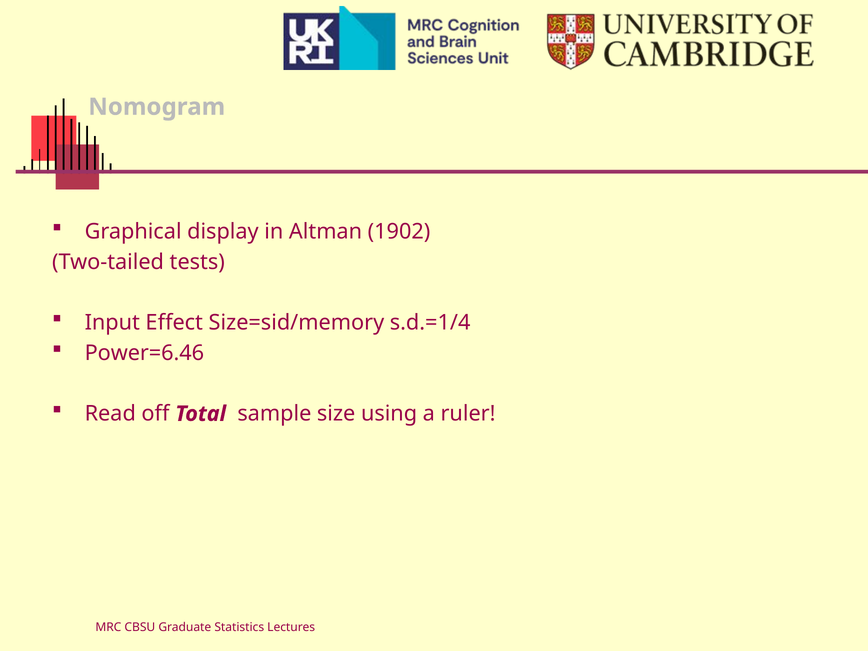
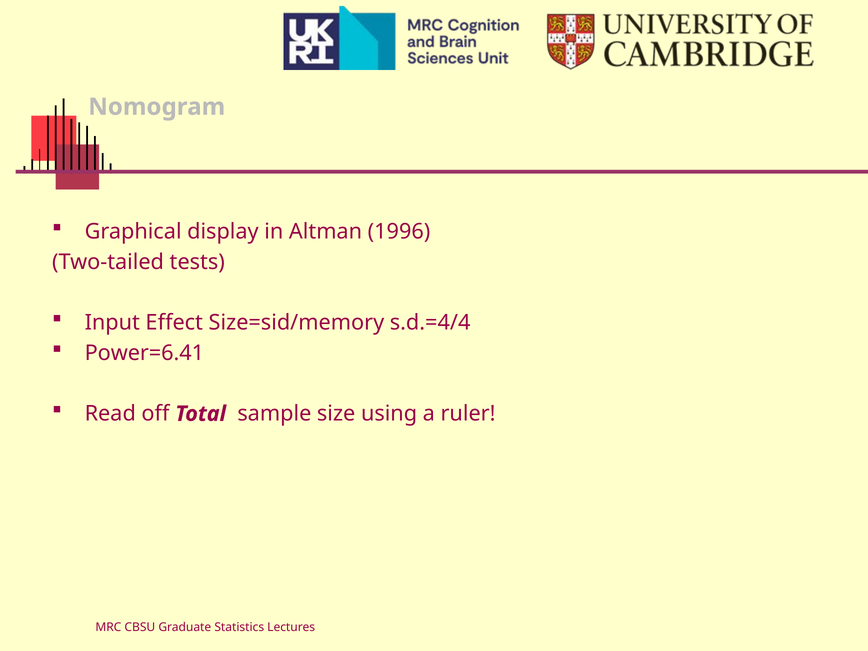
1902: 1902 -> 1996 (399, 232)
s.d.=1/4: s.d.=1/4 -> s.d.=4/4 (430, 323)
Power=6.46: Power=6.46 -> Power=6.41 (144, 353)
